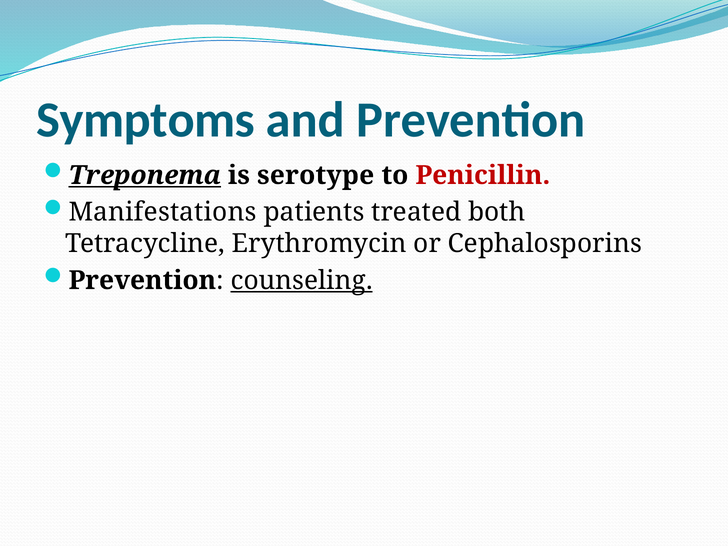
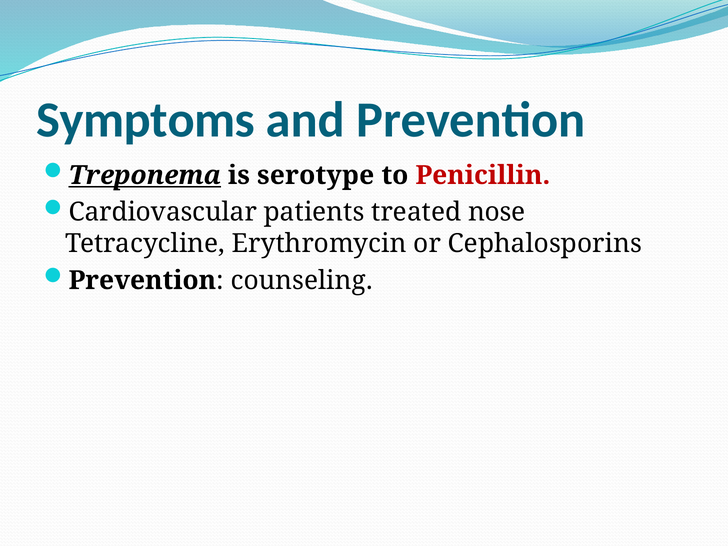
Manifestations: Manifestations -> Cardiovascular (163, 212)
both: both -> nose (497, 212)
counseling underline: present -> none (302, 280)
